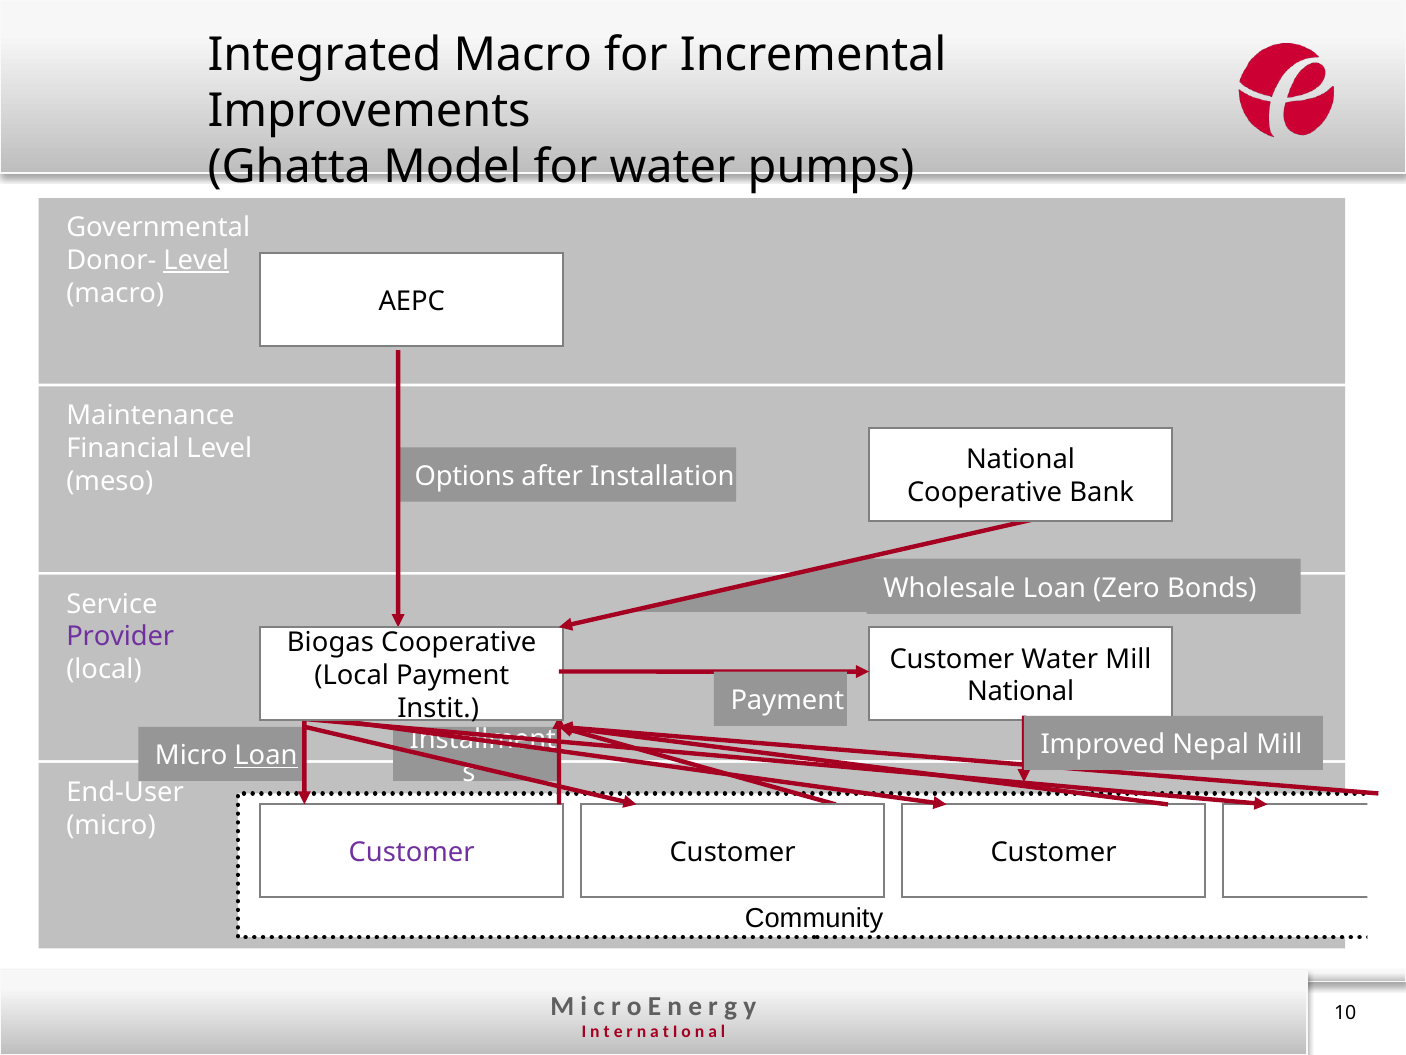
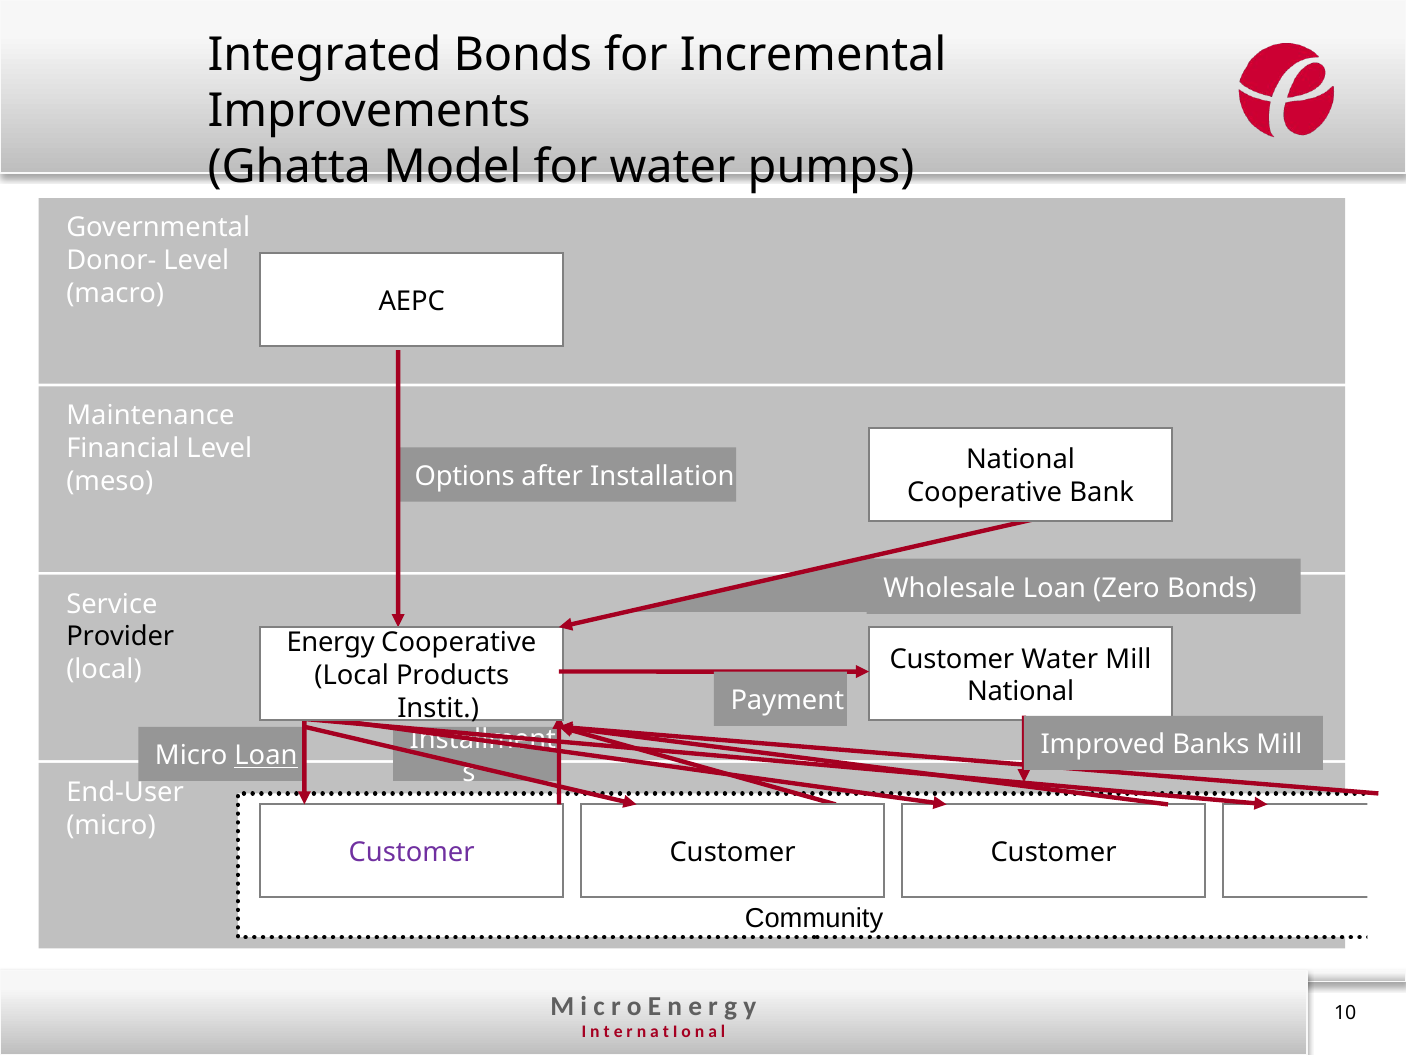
Integrated Macro: Macro -> Bonds (523, 55)
Level underline: present -> none (196, 260)
Provider colour: purple -> black (120, 637)
Biogas: Biogas -> Energy (331, 642)
Local Payment: Payment -> Products (453, 675)
Nepal: Nepal -> Banks (1211, 744)
